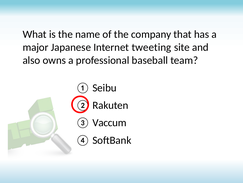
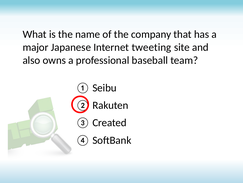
Vaccum: Vaccum -> Created (109, 122)
